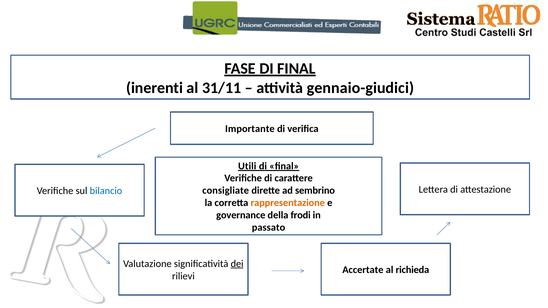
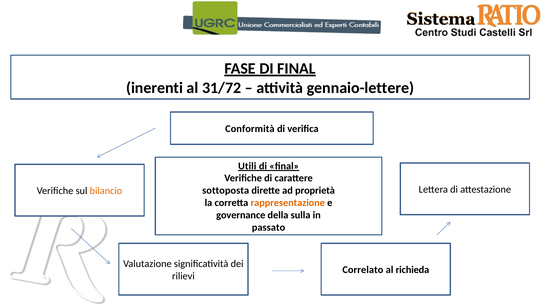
31/11: 31/11 -> 31/72 (222, 88)
gennaio-giudici: gennaio-giudici -> gennaio-lettere (360, 88)
Importante: Importante -> Conformità (250, 129)
consigliate: consigliate -> sottoposta (226, 191)
sembrino: sembrino -> proprietà (315, 191)
bilancio colour: blue -> orange (106, 191)
frodi: frodi -> sulla (301, 215)
dei underline: present -> none (237, 264)
Accertate: Accertate -> Correlato (363, 270)
